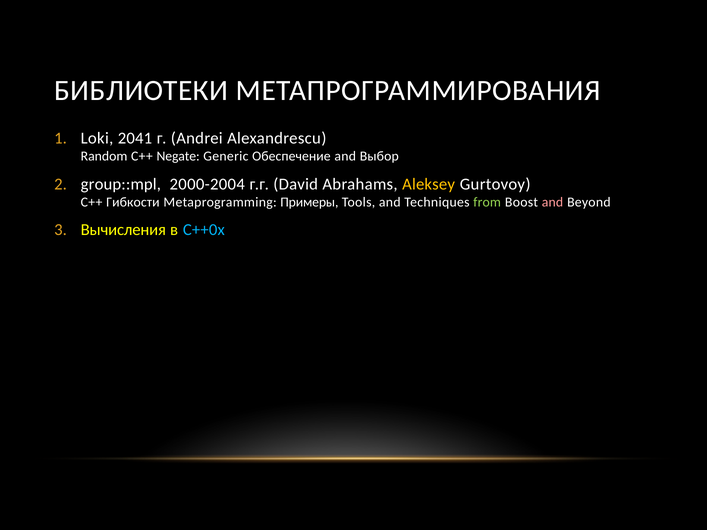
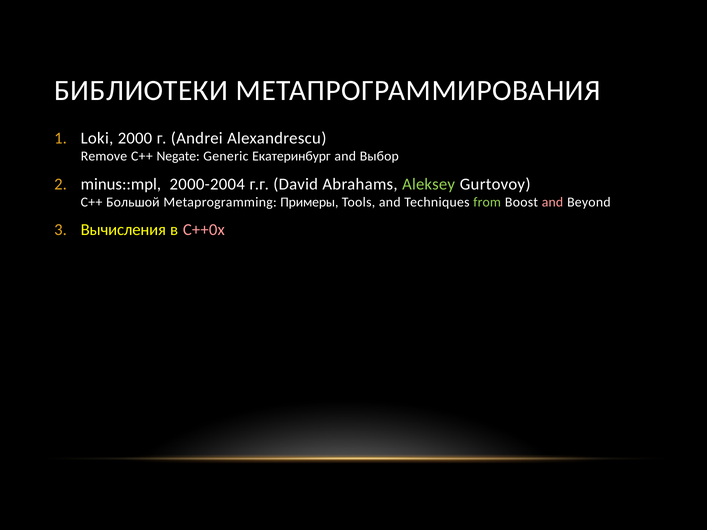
2041: 2041 -> 2000 (135, 138)
Random: Random -> Remove (104, 157)
Обеспечение: Обеспечение -> Екатеринбург (291, 157)
group::mpl: group::mpl -> minus::mpl (121, 184)
Aleksey colour: yellow -> light green (429, 184)
Гибкости: Гибкости -> Большой (133, 202)
C++0x colour: light blue -> pink (204, 230)
